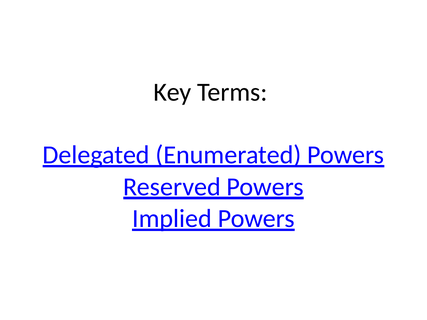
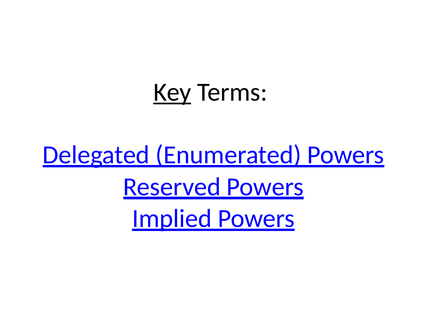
Key underline: none -> present (172, 92)
